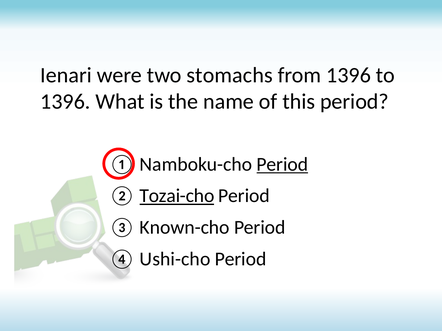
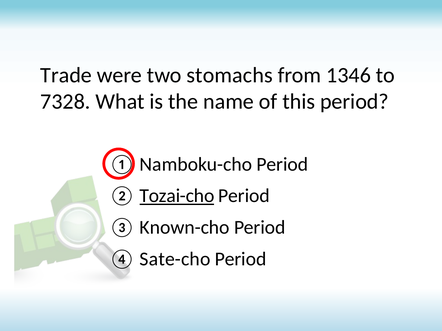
Ienari: Ienari -> Trade (66, 75)
from 1396: 1396 -> 1346 (349, 75)
1396: 1396 -> 7328 (65, 102)
Period underline: present -> none (282, 165)
Ushi-cho: Ushi-cho -> Sate-cho (175, 259)
